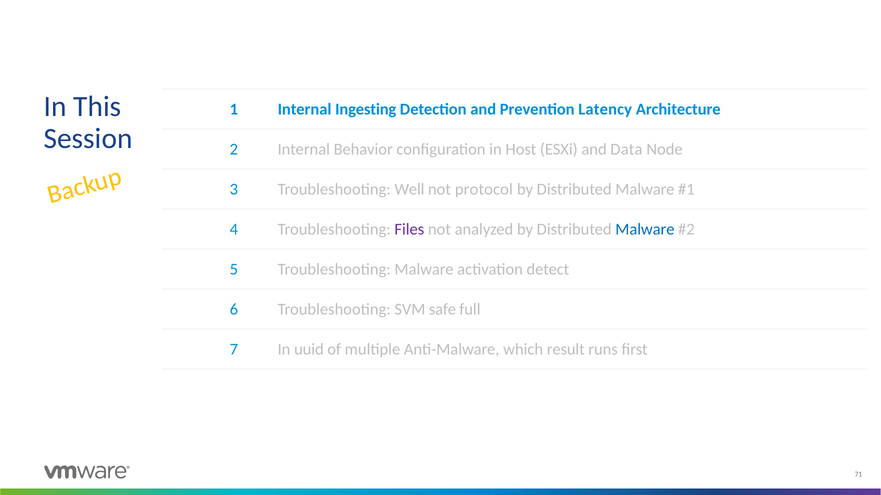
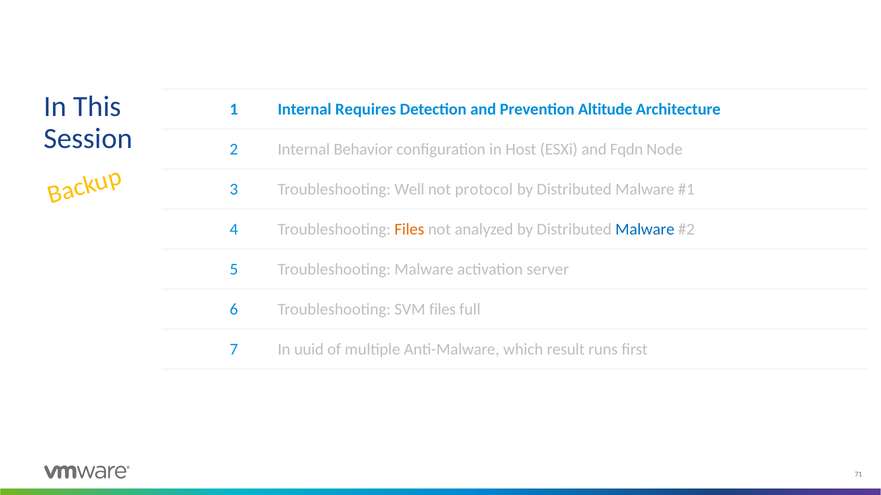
Ingesting: Ingesting -> Requires (366, 109)
Latency: Latency -> Altitude (605, 109)
Data: Data -> Fqdn (627, 149)
Files colour: purple -> orange (409, 229)
detect: detect -> server (548, 269)
SVM safe: safe -> files (442, 309)
